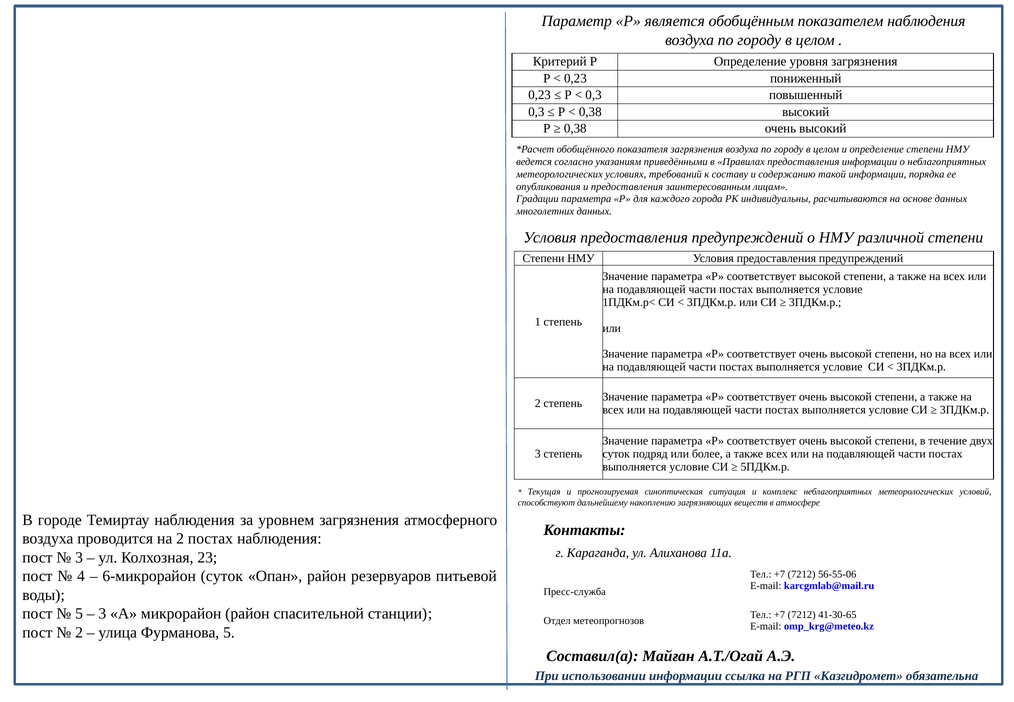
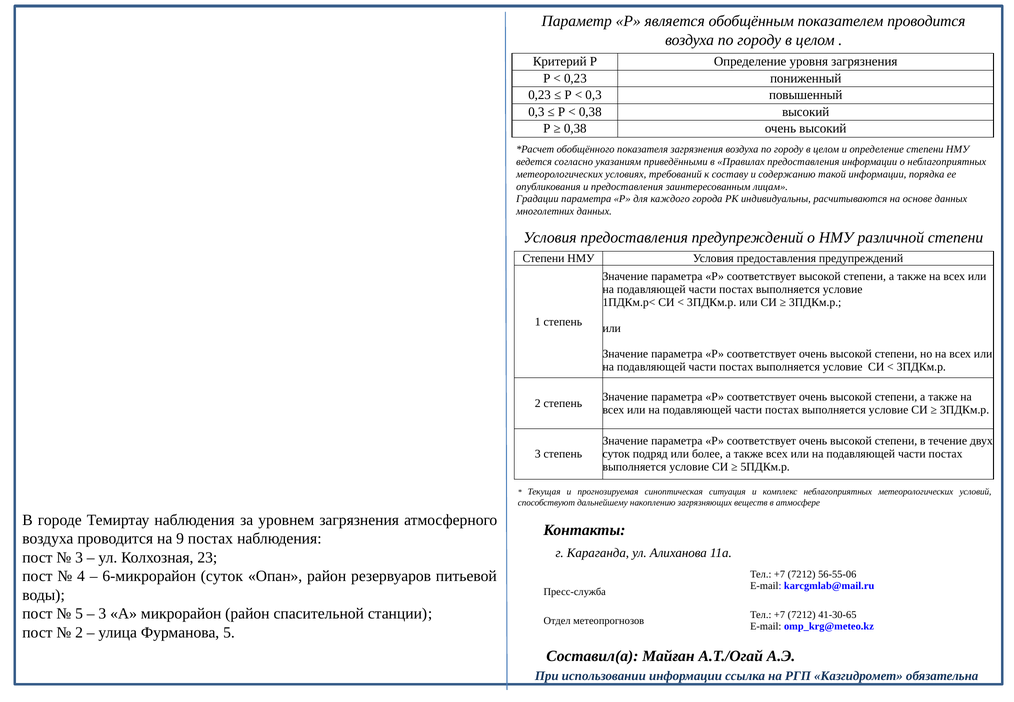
показателем наблюдения: наблюдения -> проводится (926, 21)
на 2: 2 -> 9 (180, 539)
